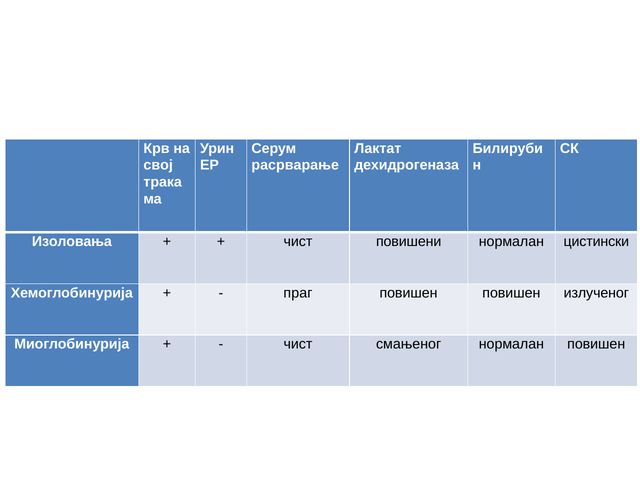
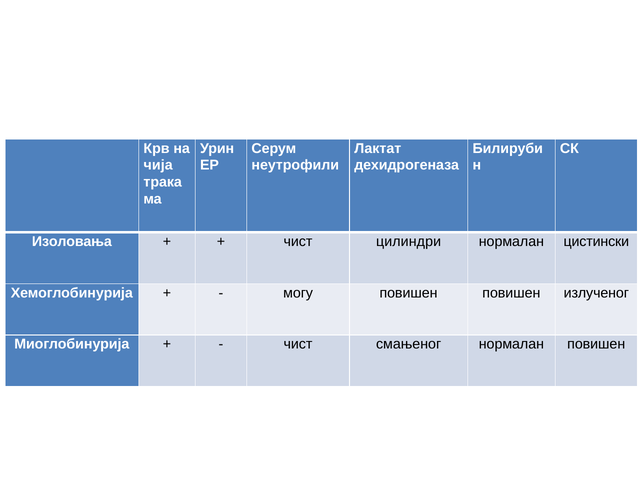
свој: свој -> чија (158, 165)
расрварање: расрварање -> неутрофили (295, 165)
повишени: повишени -> цилиндри (409, 242)
праг: праг -> могу (298, 293)
